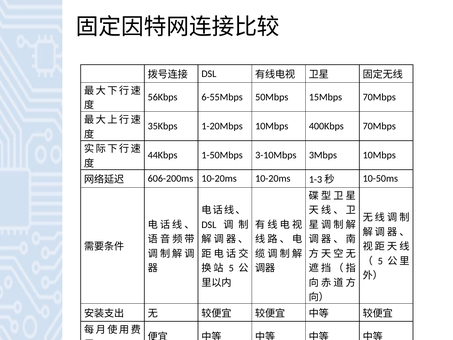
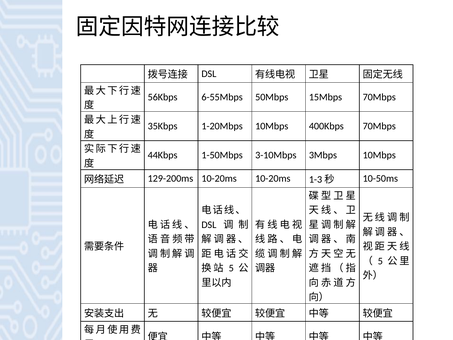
606-200ms: 606-200ms -> 129-200ms (170, 179)
